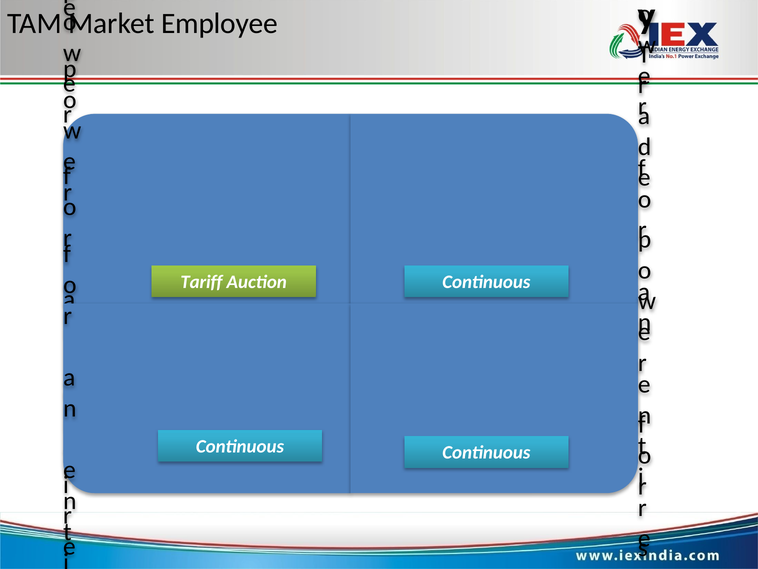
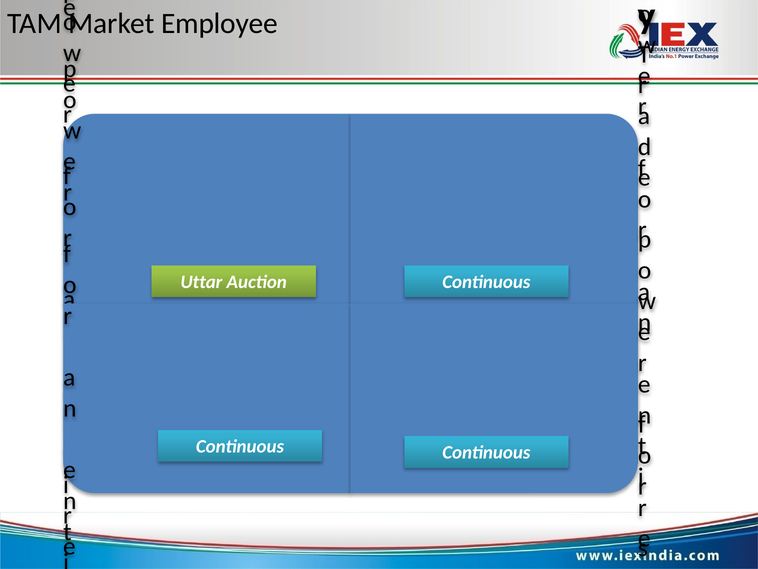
Tariff: Tariff -> Uttar (201, 282)
